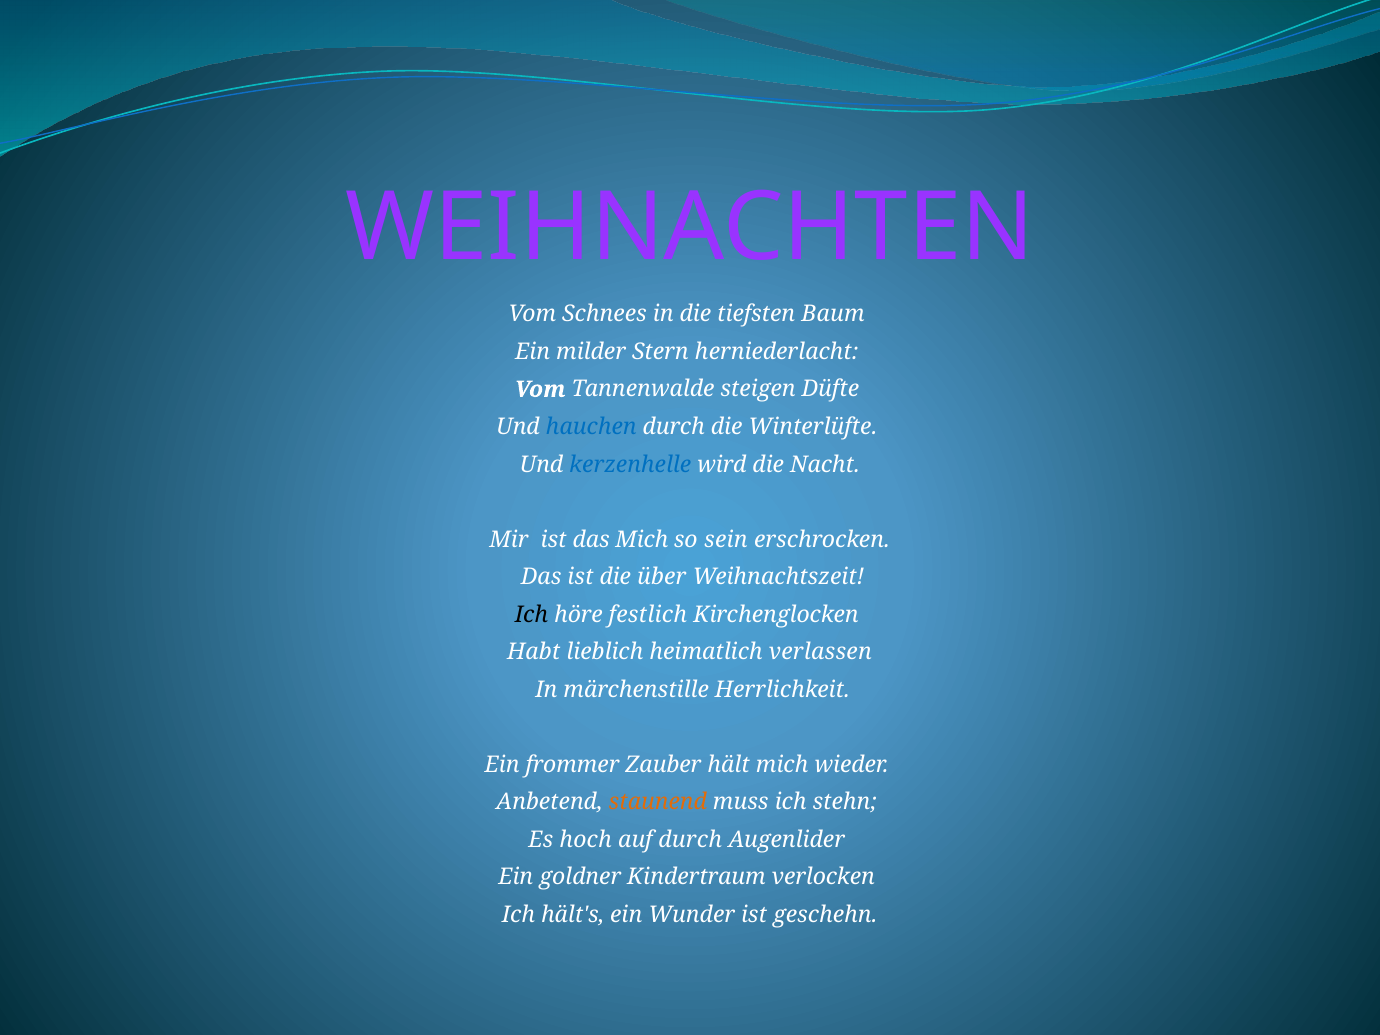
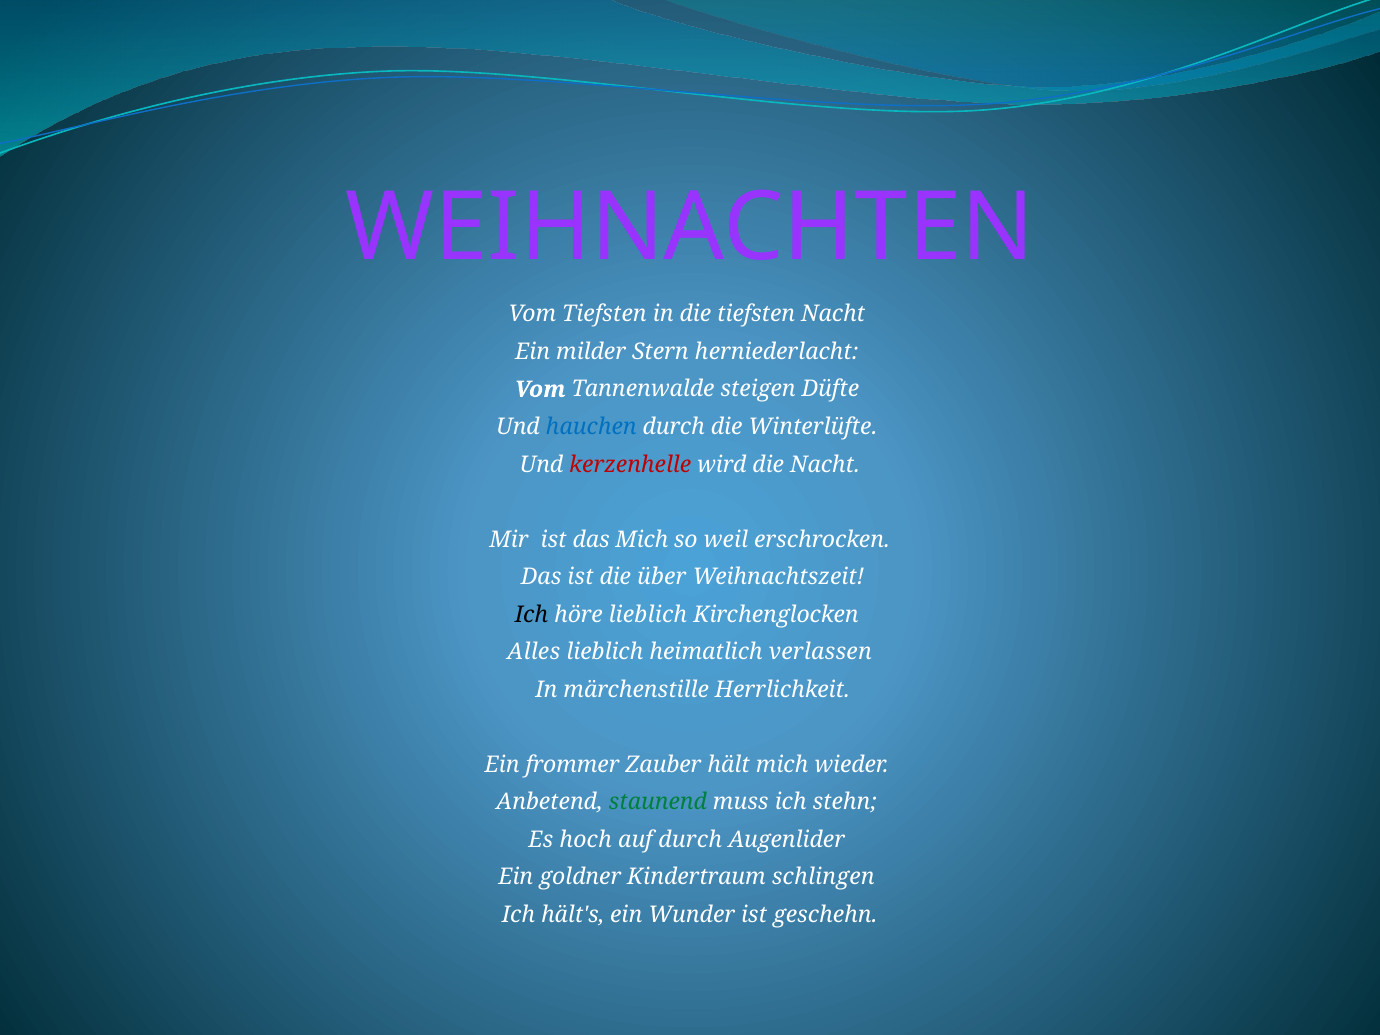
Vom Schnees: Schnees -> Tiefsten (604, 314)
tiefsten Baum: Baum -> Nacht (833, 314)
kerzenhelle colour: blue -> red (630, 464)
sein: sein -> weil (726, 540)
höre festlich: festlich -> lieblich (648, 615)
Habt: Habt -> Alles (534, 652)
staunend colour: orange -> green (658, 802)
verlocken: verlocken -> schlingen (823, 877)
